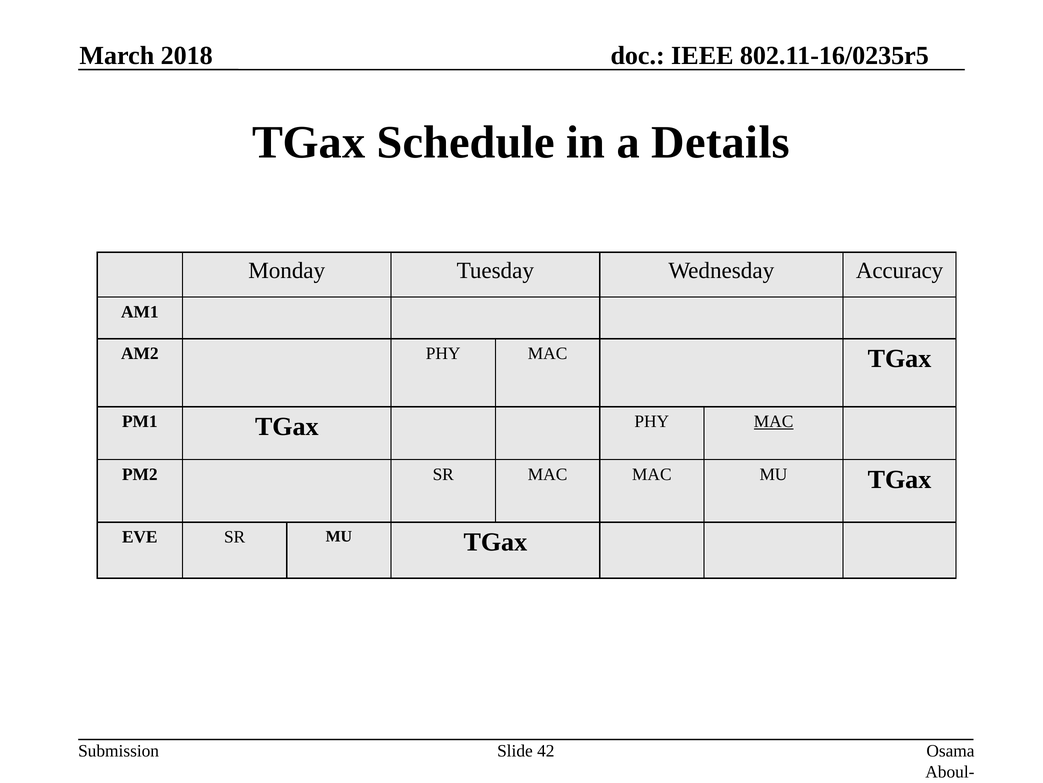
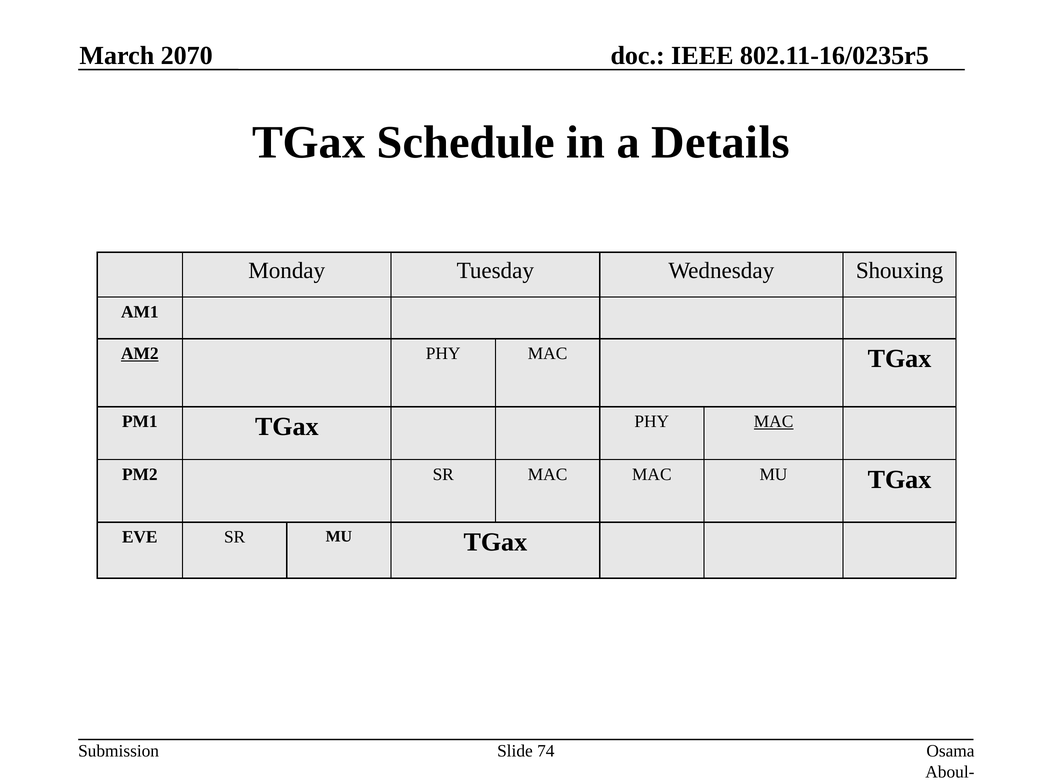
2018: 2018 -> 2070 (187, 56)
Accuracy: Accuracy -> Shouxing (900, 270)
AM2 underline: none -> present (140, 353)
42: 42 -> 74 (546, 750)
